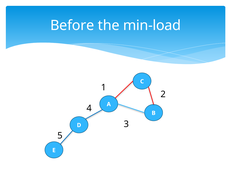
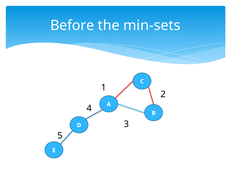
min-load: min-load -> min-sets (152, 25)
